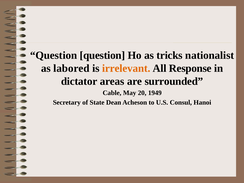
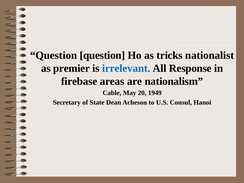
labored: labored -> premier (72, 68)
irrelevant colour: orange -> blue (126, 68)
dictator: dictator -> firebase (79, 81)
surrounded: surrounded -> nationalism (174, 81)
